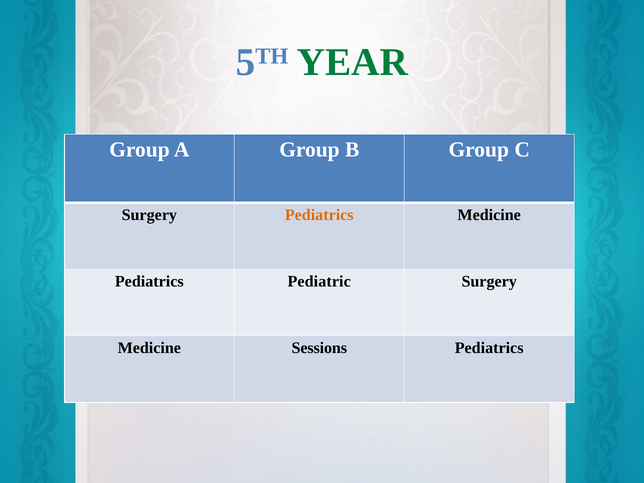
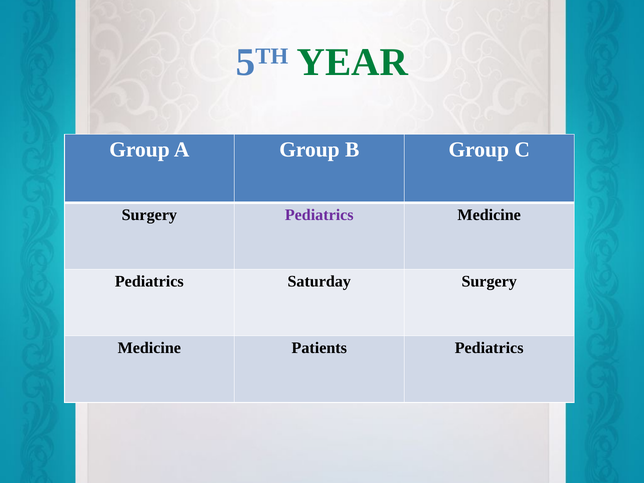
Pediatrics colour: orange -> purple (319, 215)
Pediatric: Pediatric -> Saturday (319, 281)
Sessions: Sessions -> Patients (319, 348)
